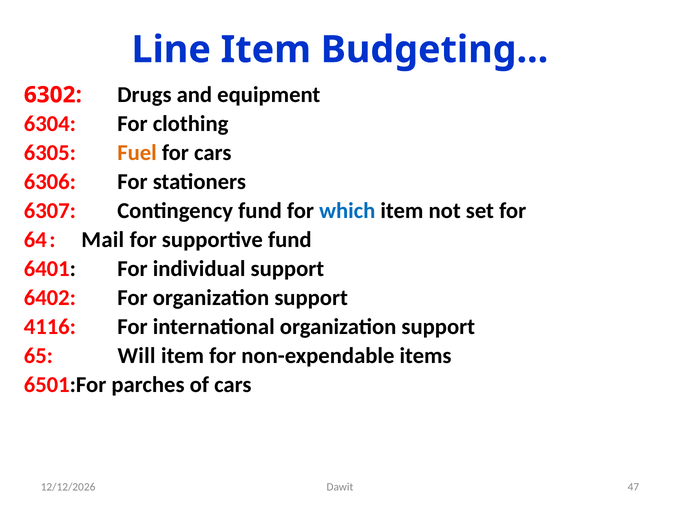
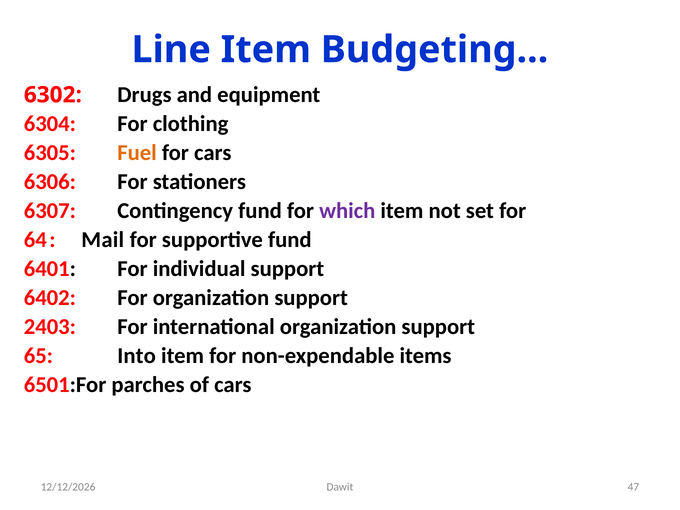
which colour: blue -> purple (347, 211)
4116: 4116 -> 2403 (50, 327)
Will: Will -> Into (137, 356)
